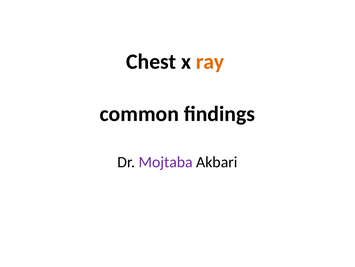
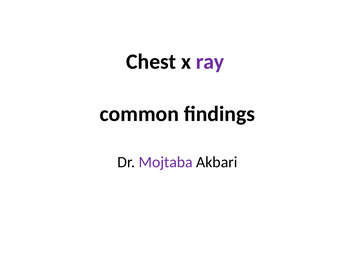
ray colour: orange -> purple (210, 61)
